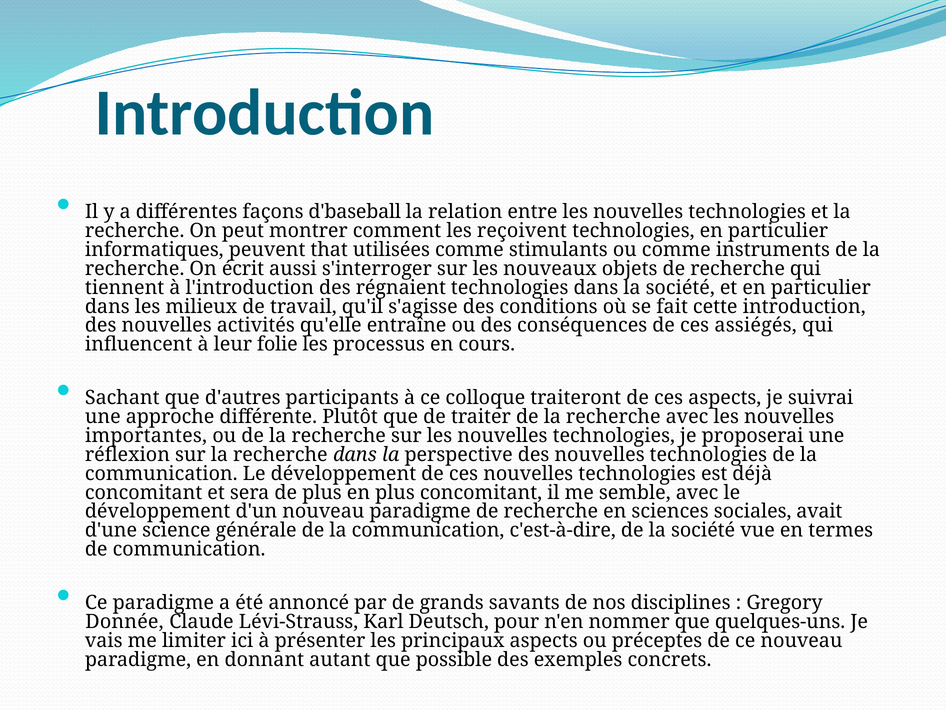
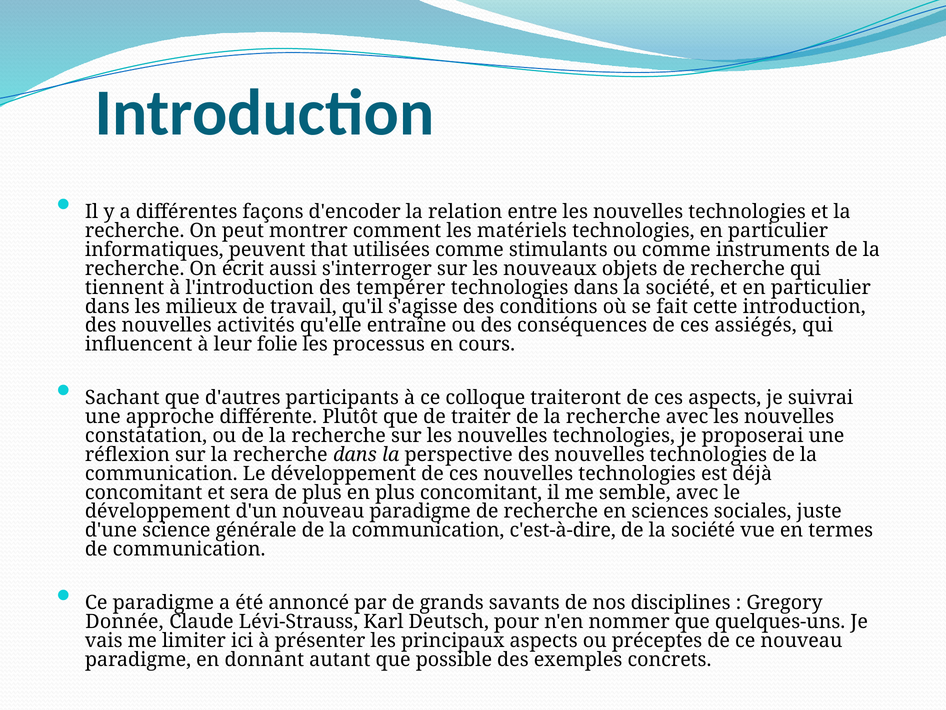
d'baseball: d'baseball -> d'encoder (355, 212)
reçoivent: reçoivent -> matériels (522, 231)
régnaient: régnaient -> tempérer (401, 287)
importantes: importantes -> constatation (146, 435)
avait: avait -> juste (819, 511)
